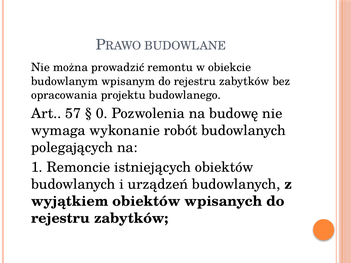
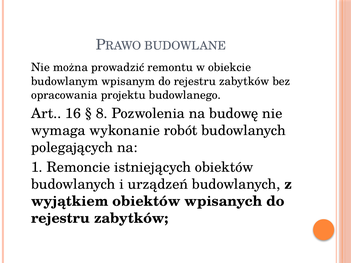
57: 57 -> 16 (73, 114)
0: 0 -> 8 (102, 114)
